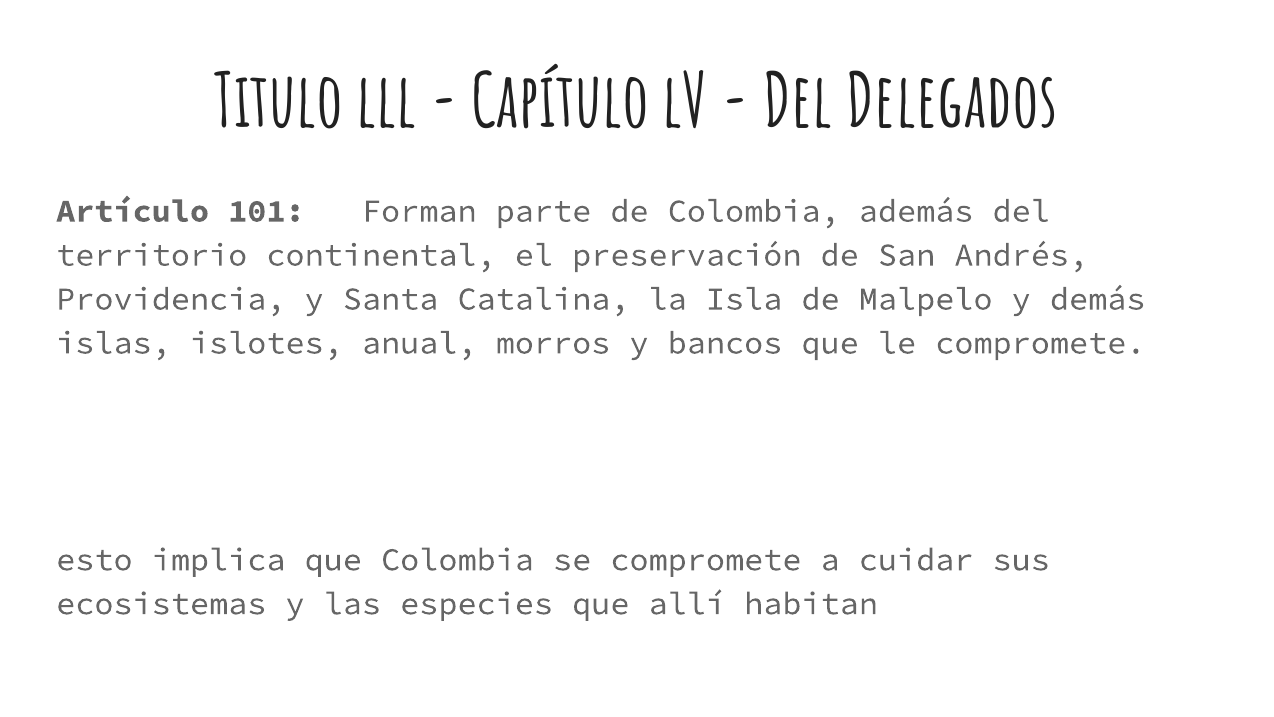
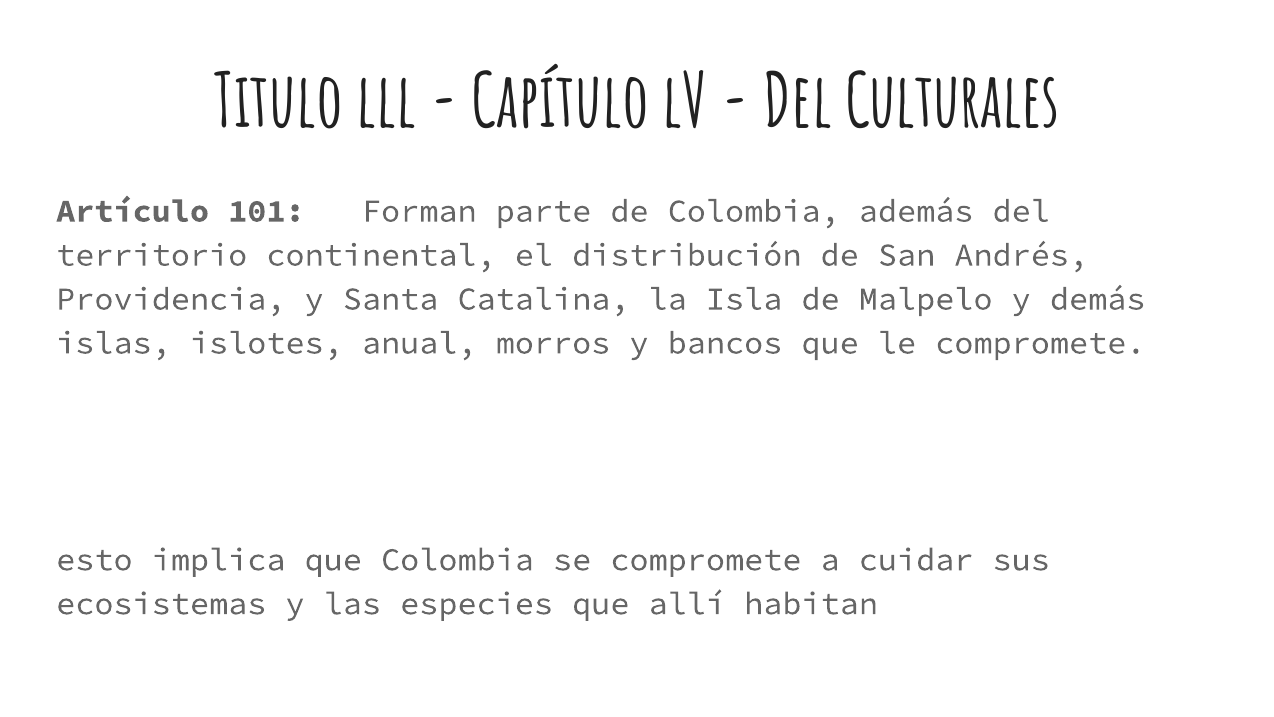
Delegados: Delegados -> Culturales (953, 103)
preservación: preservación -> distribución (687, 255)
